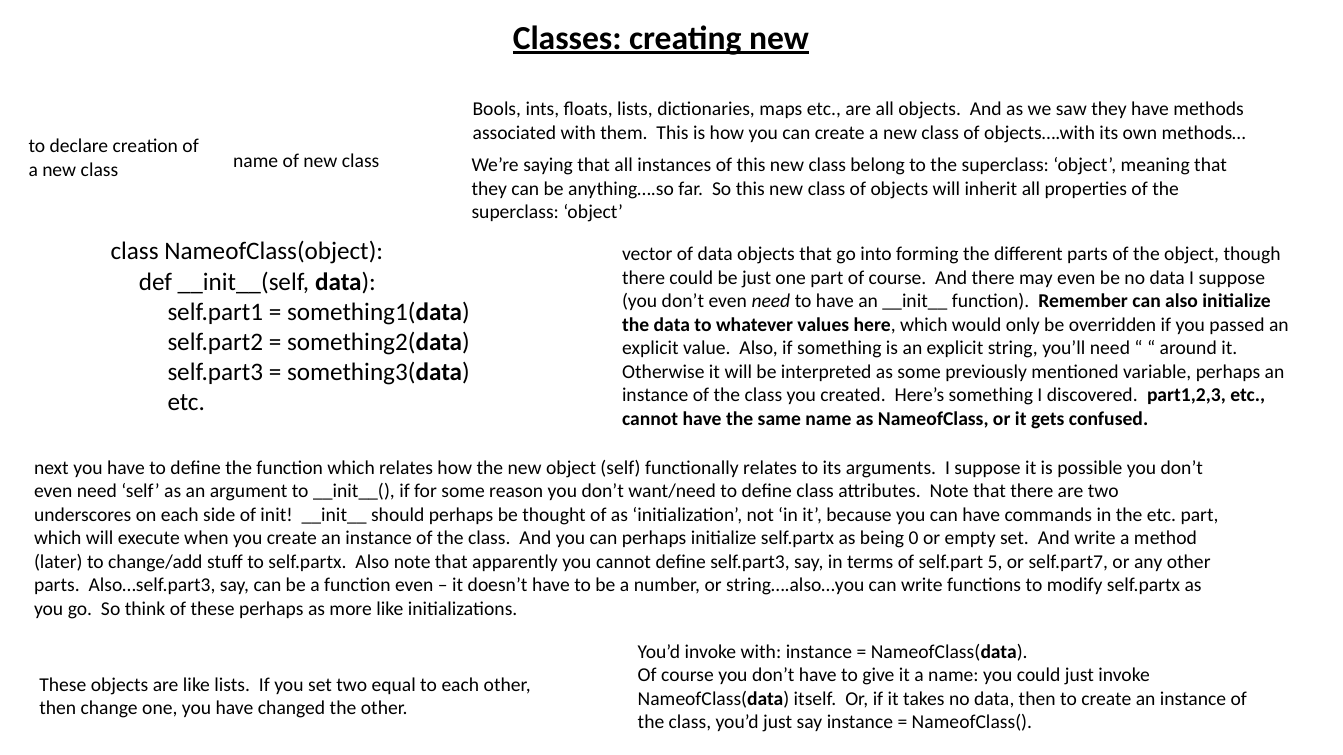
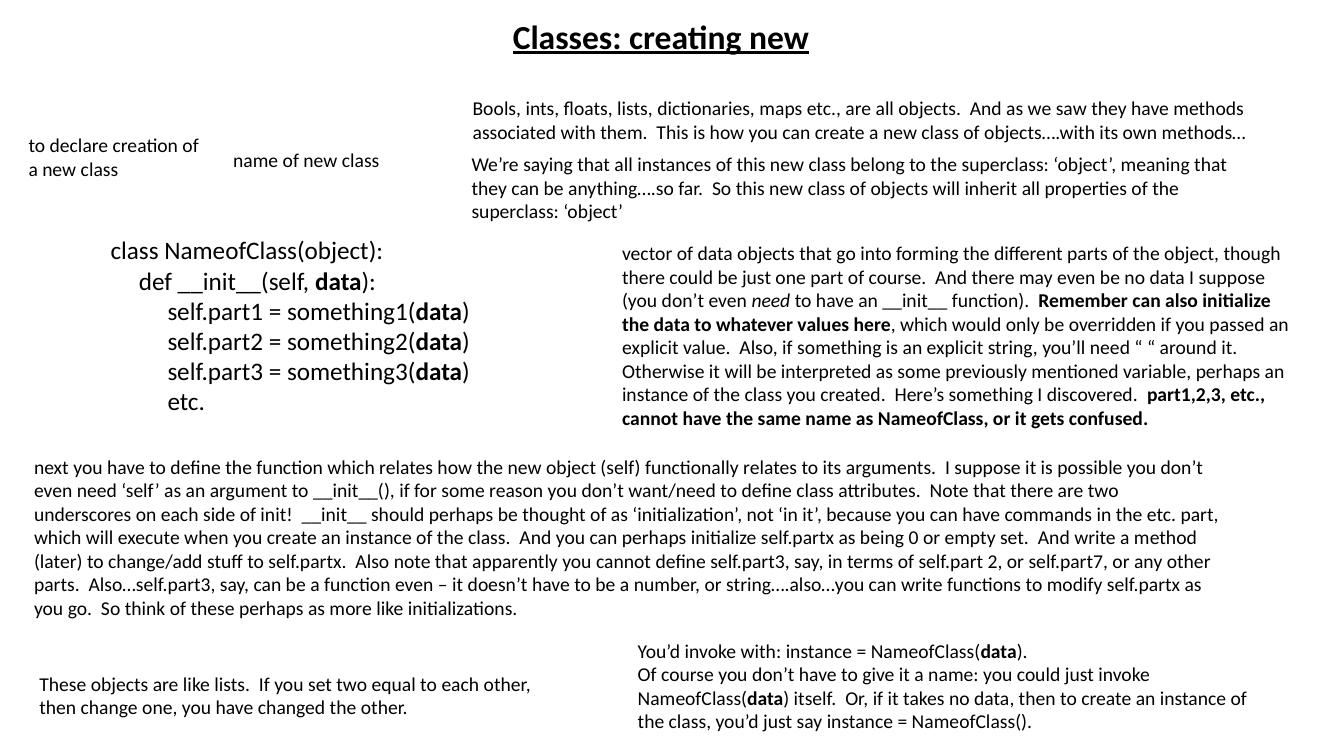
5: 5 -> 2 (995, 562)
